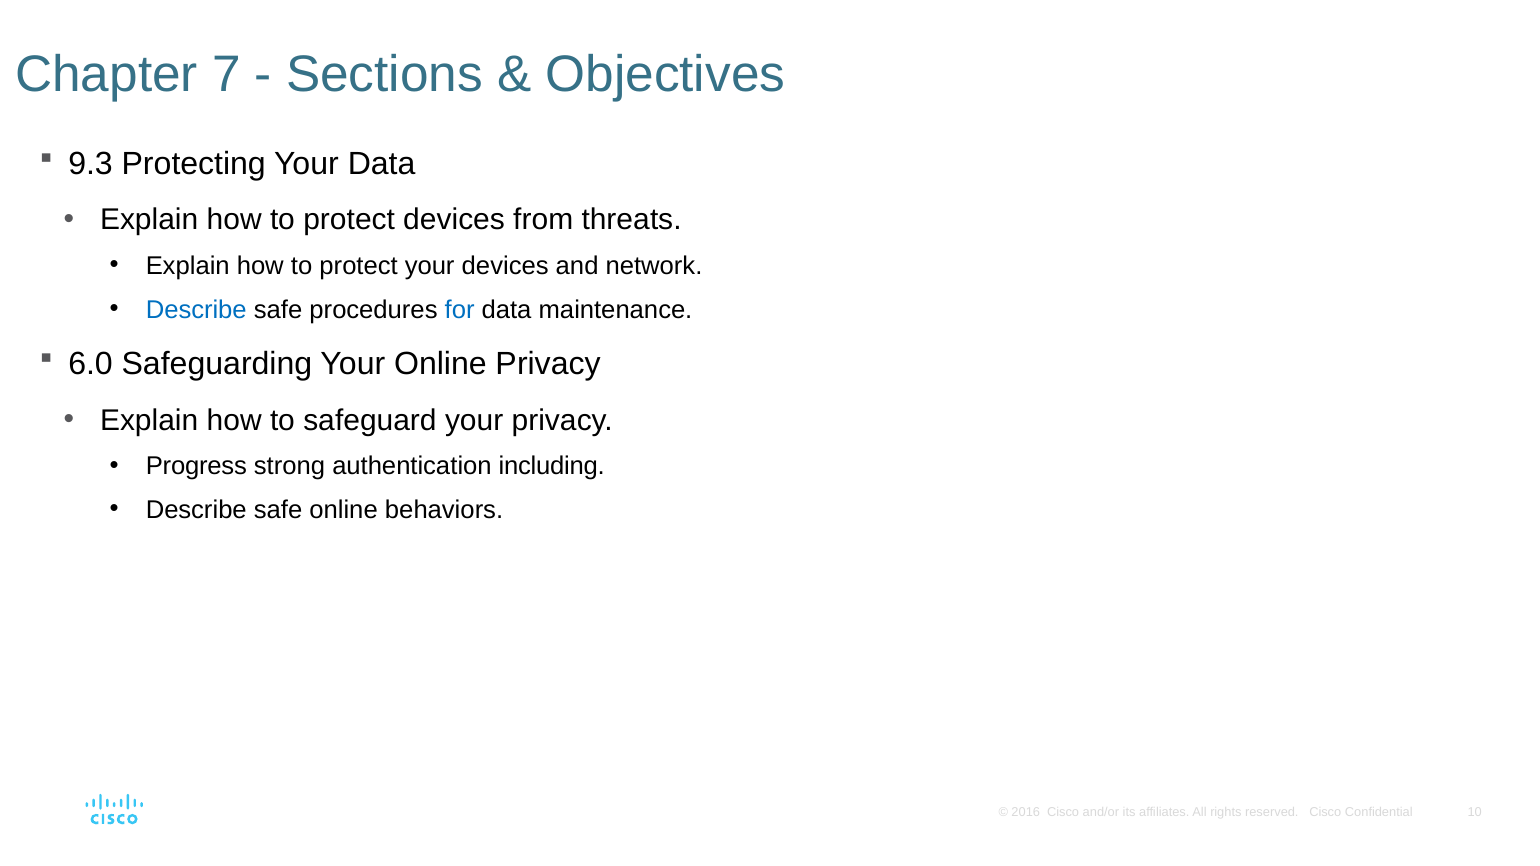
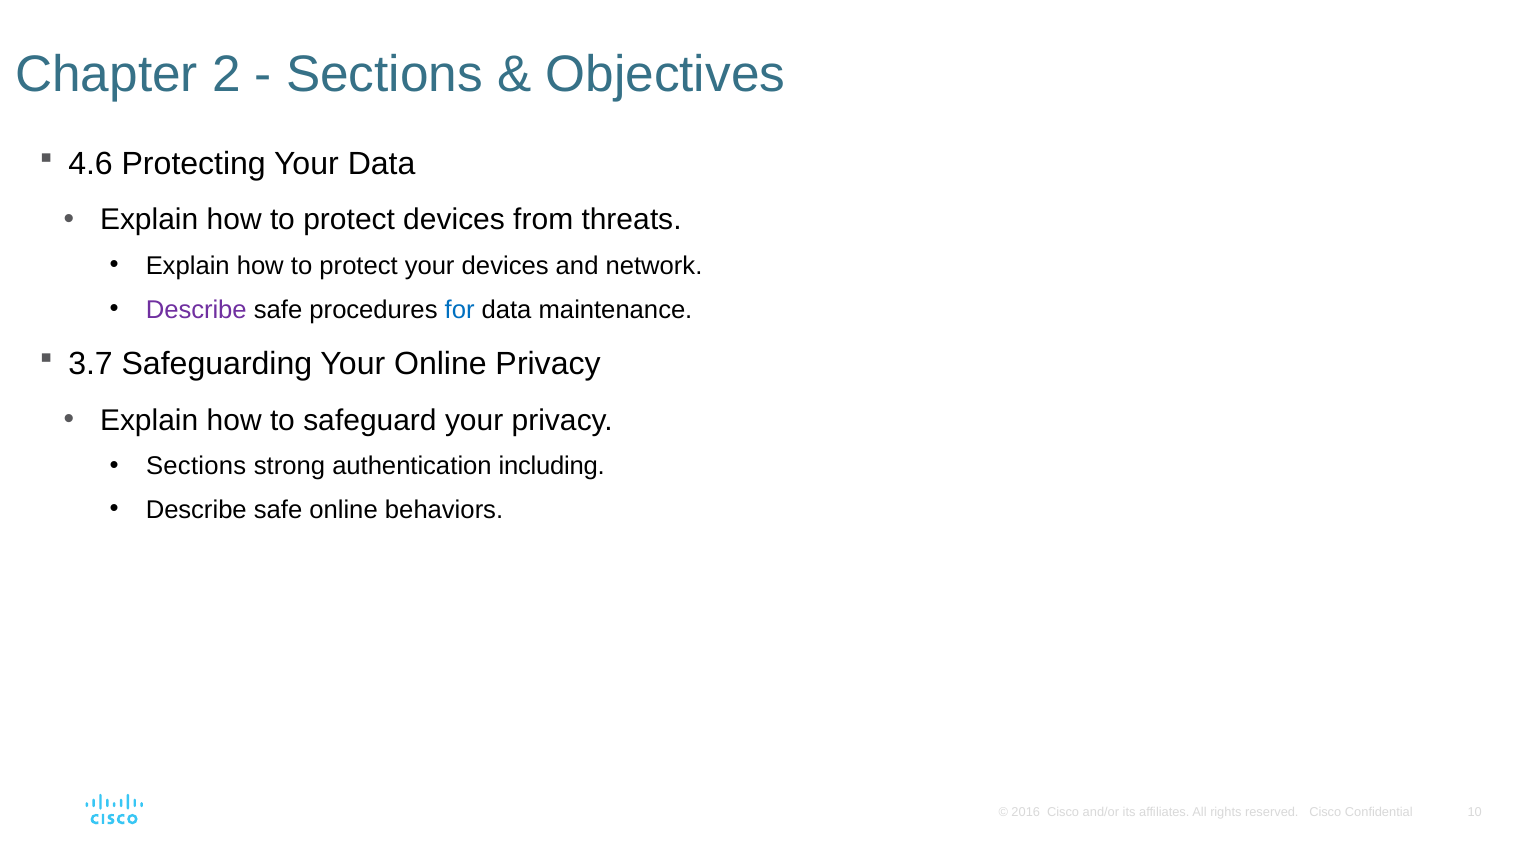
7: 7 -> 2 (226, 74)
9.3: 9.3 -> 4.6 (91, 164)
Describe colour: blue -> purple (196, 310)
6.0: 6.0 -> 3.7 (91, 364)
Progress: Progress -> Sections (196, 466)
